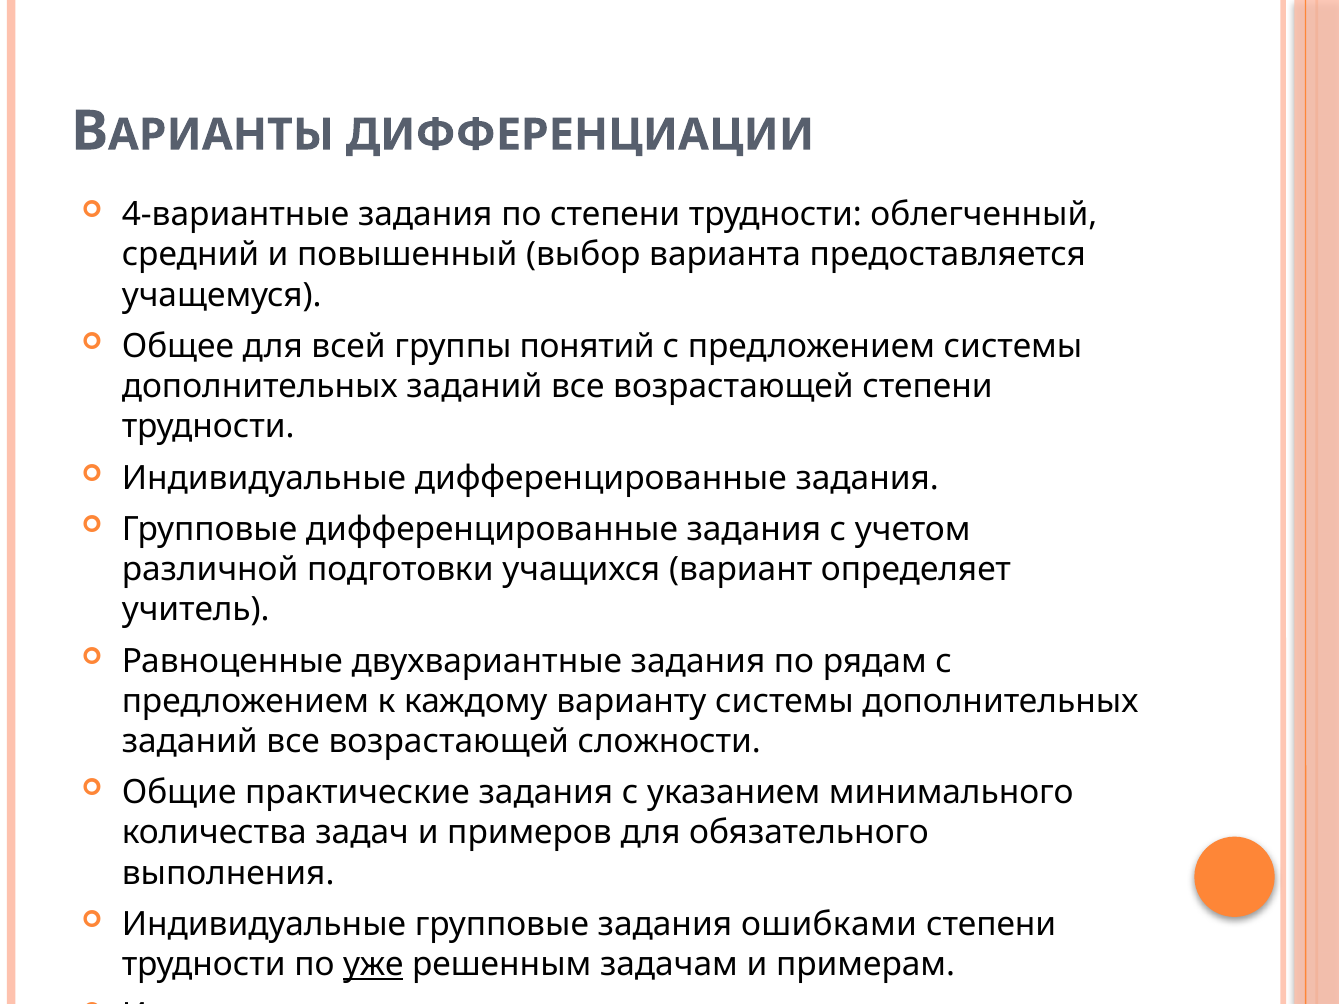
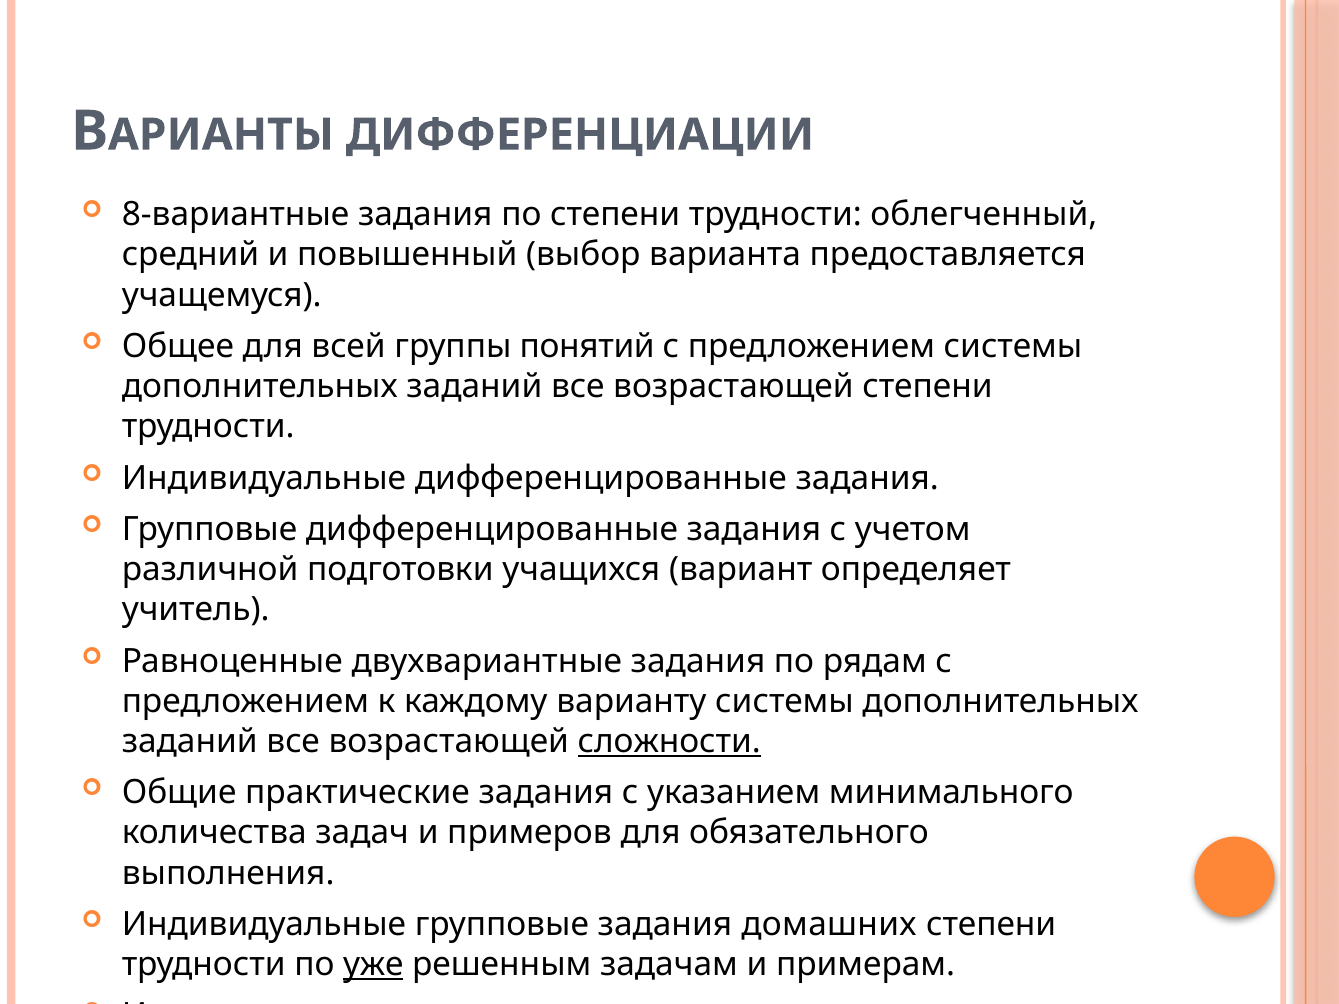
4-вариантные: 4-вариантные -> 8-вариантные (236, 215)
сложности underline: none -> present (669, 742)
ошибками: ошибками -> домашних (829, 925)
